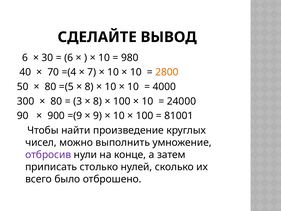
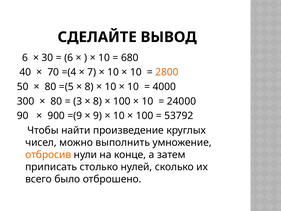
980: 980 -> 680 (130, 58)
81001: 81001 -> 53792 (179, 116)
отбросив colour: purple -> orange (48, 155)
